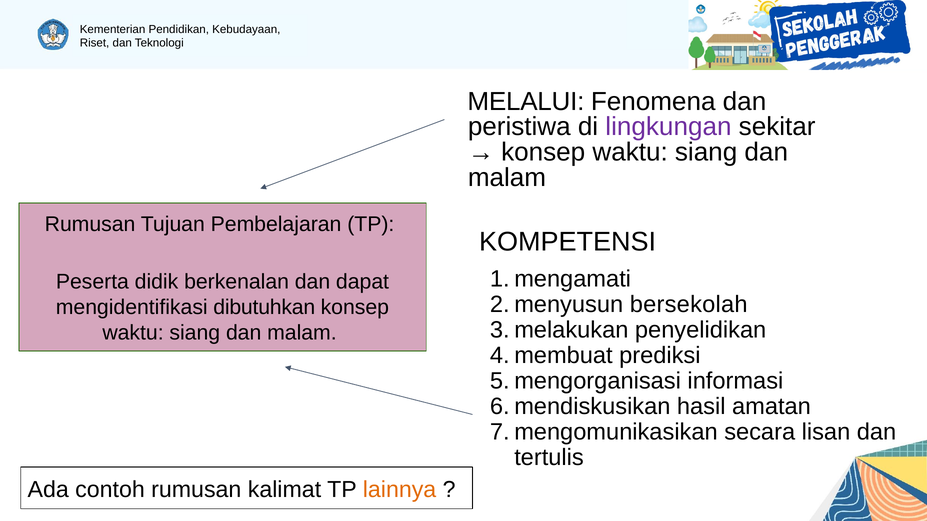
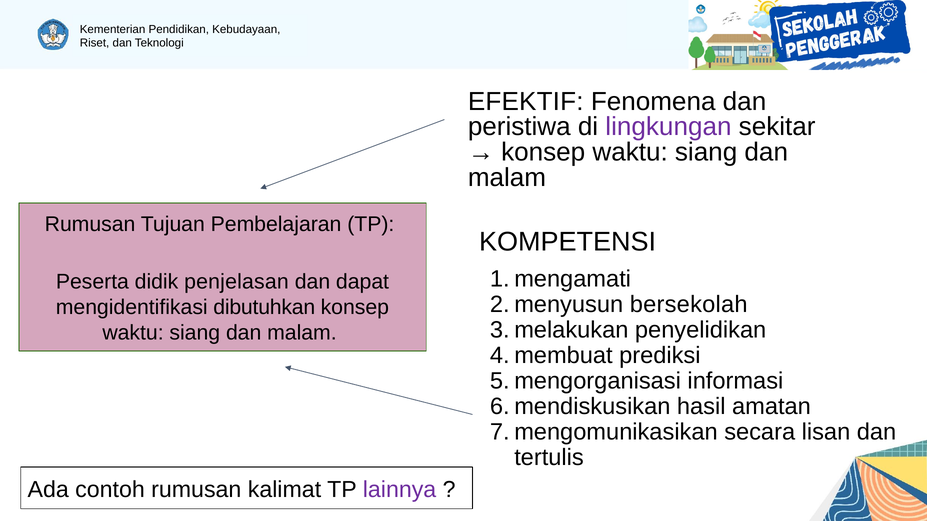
MELALUI: MELALUI -> EFEKTIF (526, 102)
berkenalan: berkenalan -> penjelasan (236, 282)
lainnya colour: orange -> purple (400, 490)
